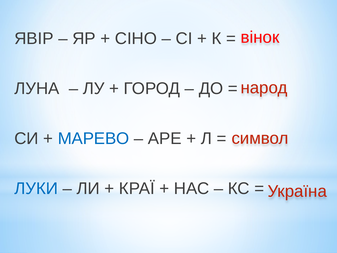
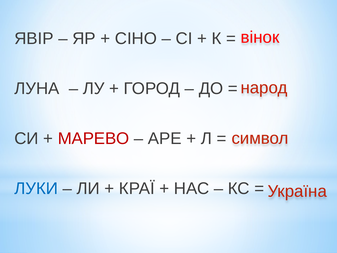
МАРЕВО colour: blue -> red (94, 138)
